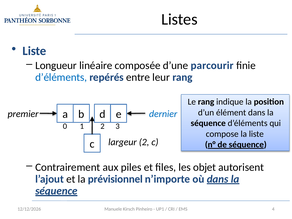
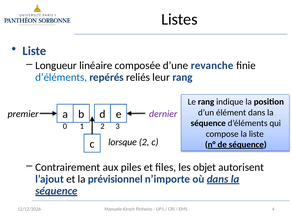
parcourir: parcourir -> revanche (212, 65)
entre: entre -> reliés (138, 77)
dernier colour: blue -> purple (163, 114)
largeur: largeur -> lorsque (123, 142)
